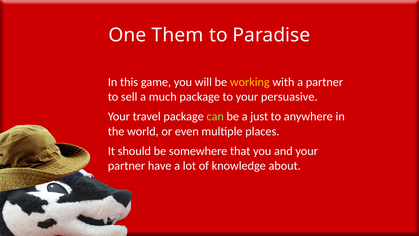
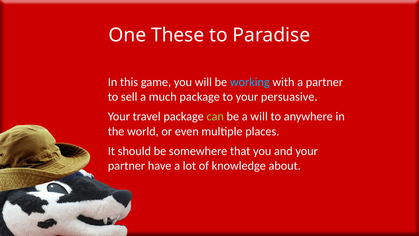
Them: Them -> These (178, 35)
working colour: yellow -> light blue (250, 82)
a just: just -> will (259, 116)
